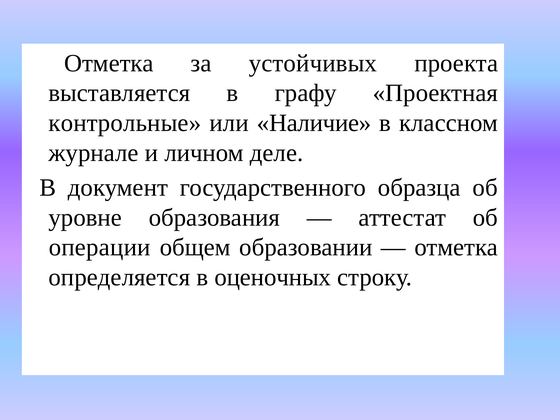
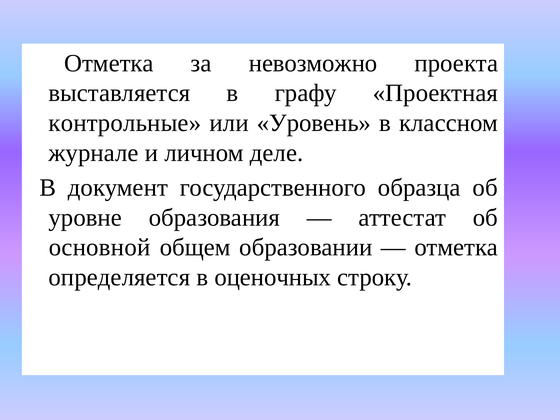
устойчивых: устойчивых -> невозможно (313, 63)
Наличие: Наличие -> Уровень (314, 123)
операции: операции -> основной (100, 247)
